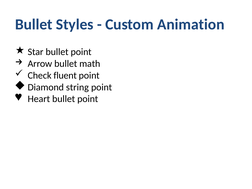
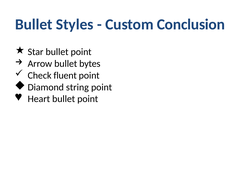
Animation: Animation -> Conclusion (191, 24)
math: math -> bytes (90, 64)
